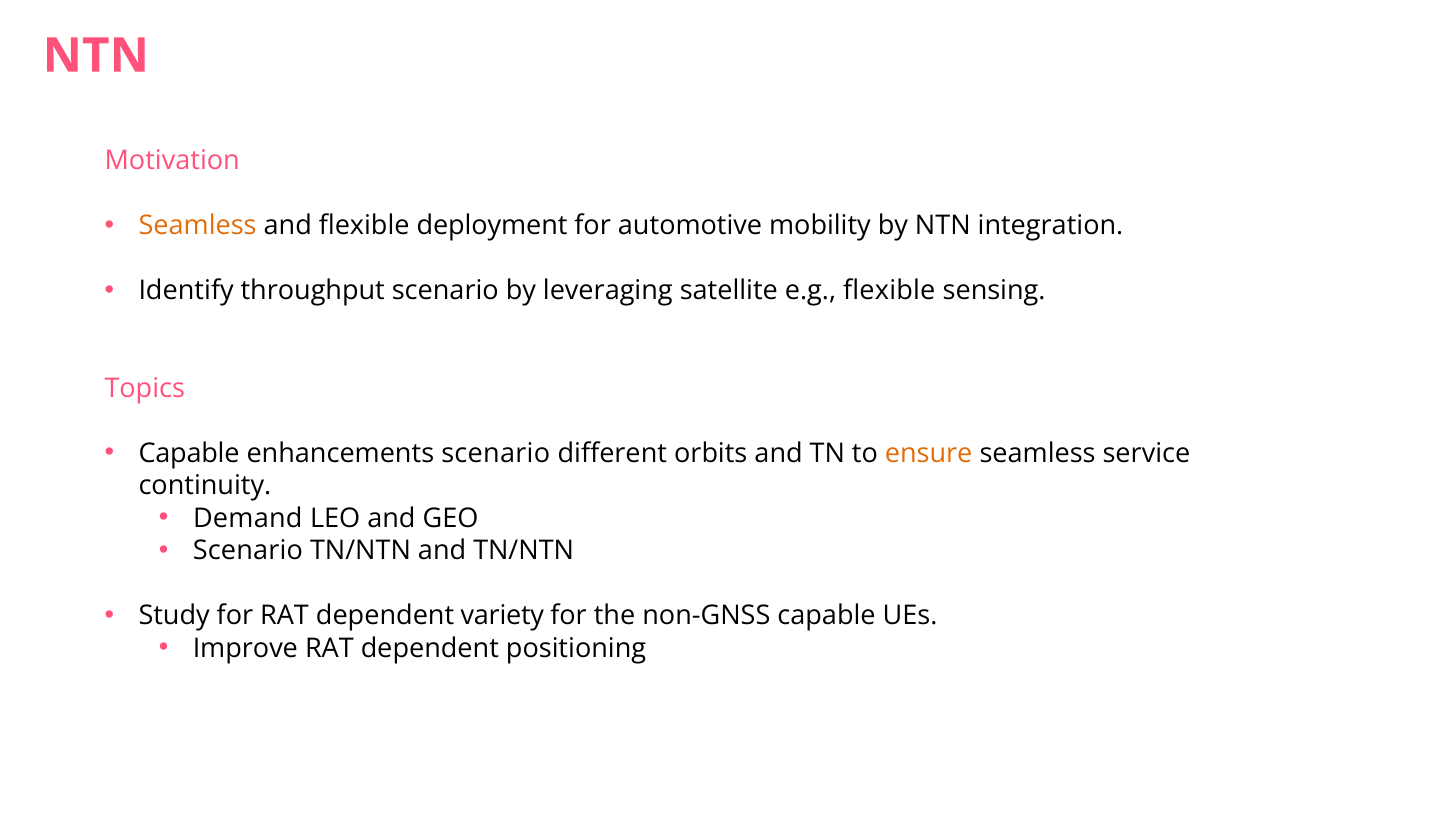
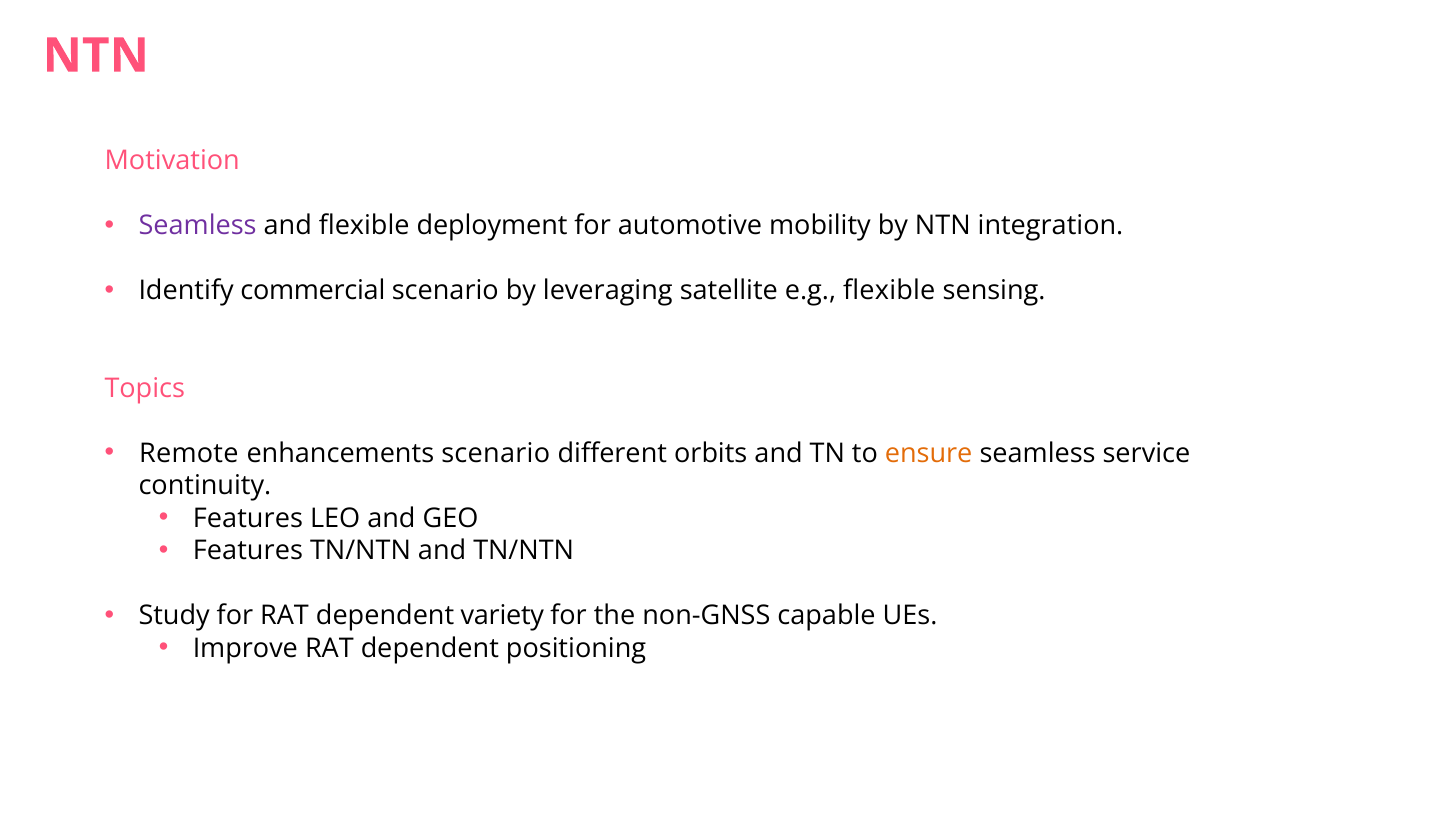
Seamless colour: orange -> purple (198, 226)
throughput: throughput -> commercial (313, 291)
Capable: Capable -> Remote (189, 453)
Demand: Demand -> Features (248, 518)
Scenario: Scenario -> Features (248, 551)
